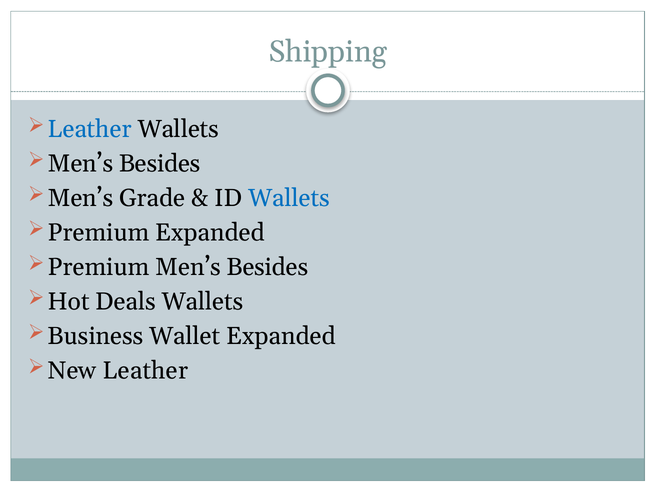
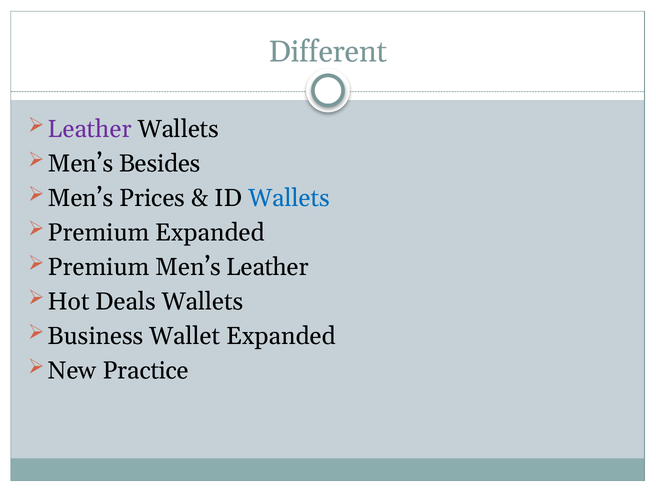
Shipping: Shipping -> Different (328, 52)
Leather colour: blue -> purple (90, 129)
Grade: Grade -> Prices (152, 198)
Premium Men’s Besides: Besides -> Leather (267, 267)
New Leather: Leather -> Practice (146, 371)
